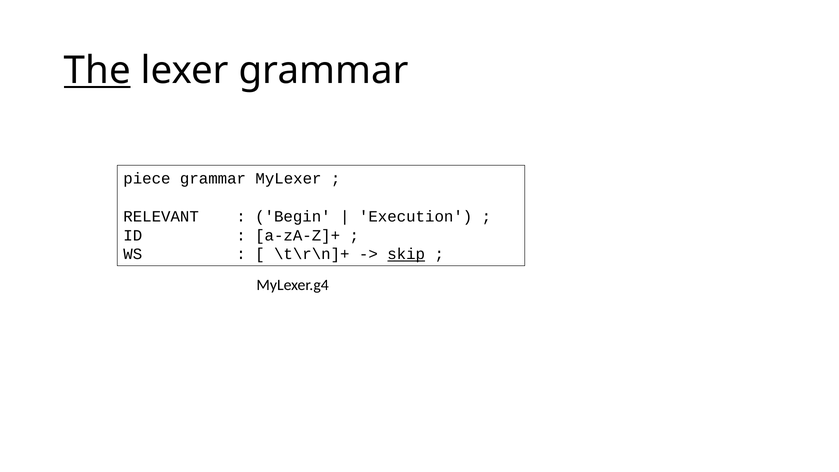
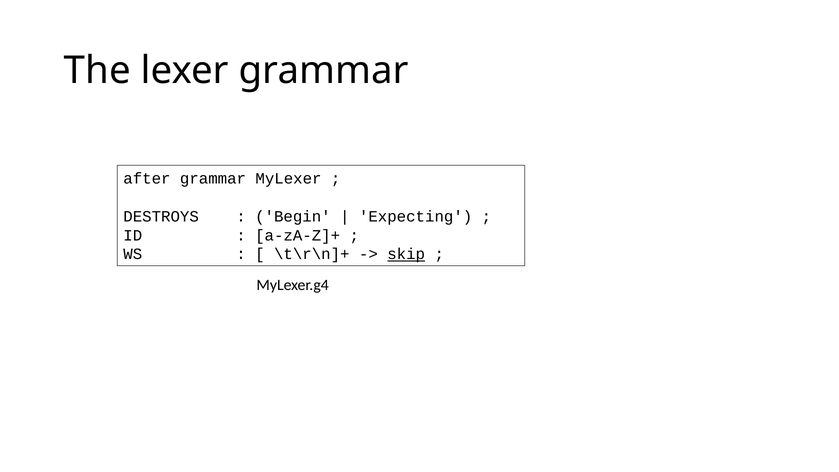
The underline: present -> none (97, 70)
piece: piece -> after (147, 179)
RELEVANT: RELEVANT -> DESTROYS (161, 216)
Execution: Execution -> Expecting (416, 216)
